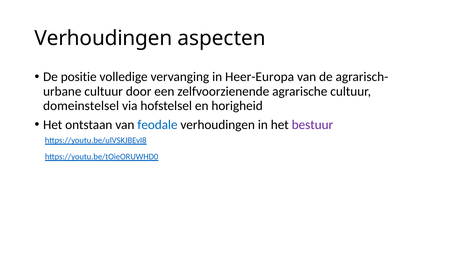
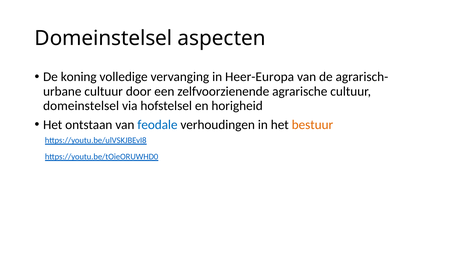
Verhoudingen: Verhoudingen -> Domeinstelsel (103, 38)
positie: positie -> koning (79, 77)
bestuur colour: purple -> orange (312, 124)
